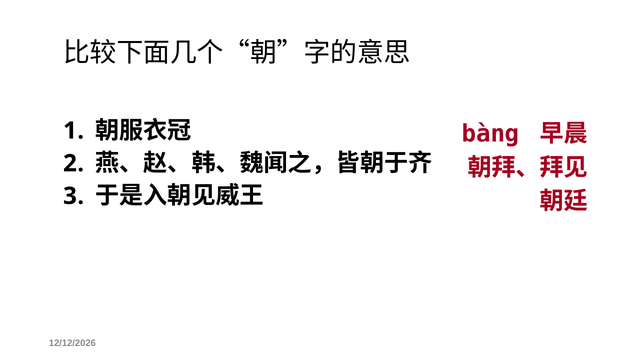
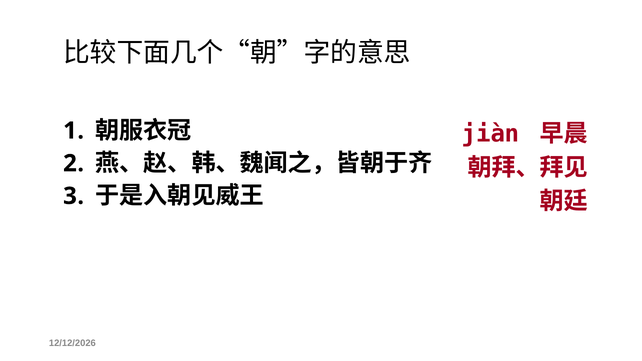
bàng: bàng -> jiàn (491, 134)
